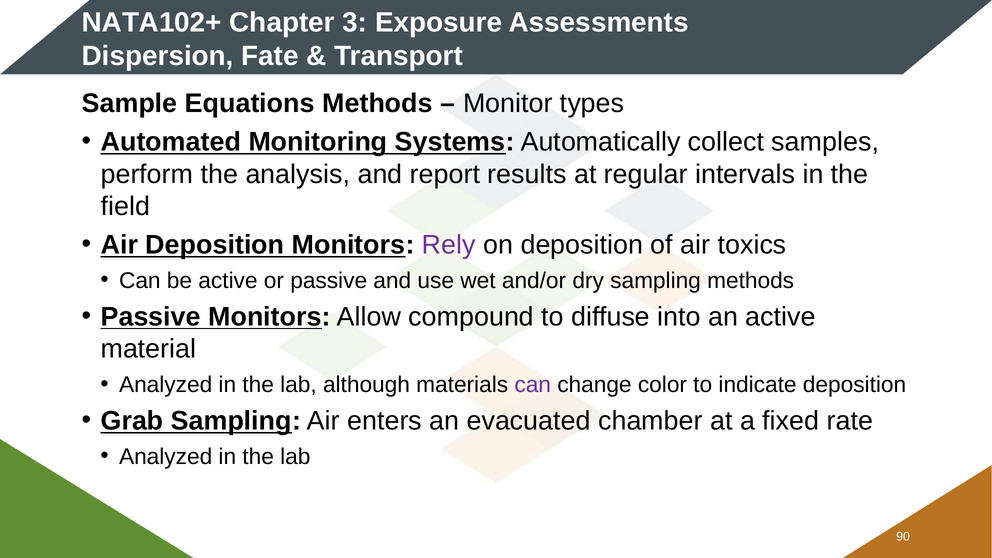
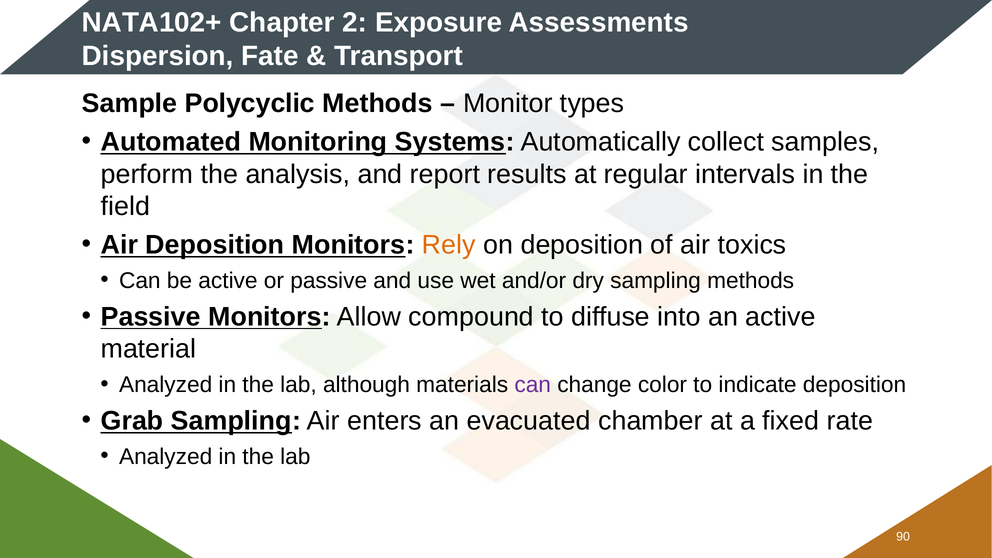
3: 3 -> 2 (355, 22)
Equations: Equations -> Polycyclic (250, 104)
Rely colour: purple -> orange (449, 245)
